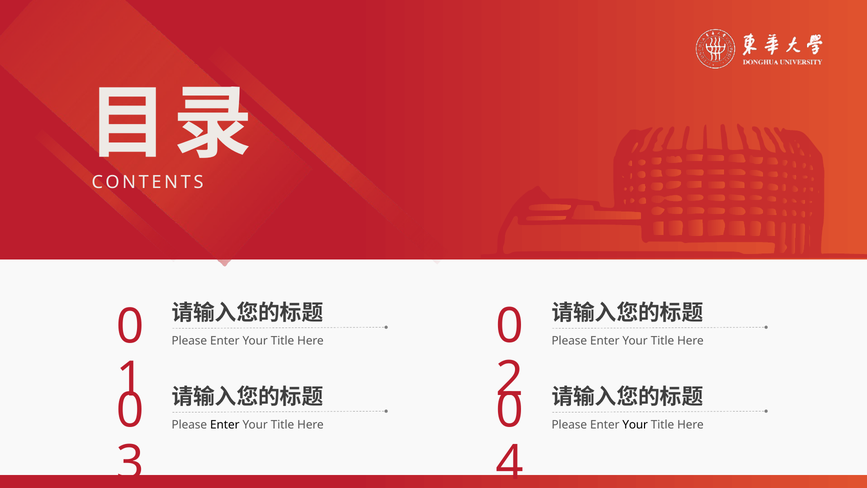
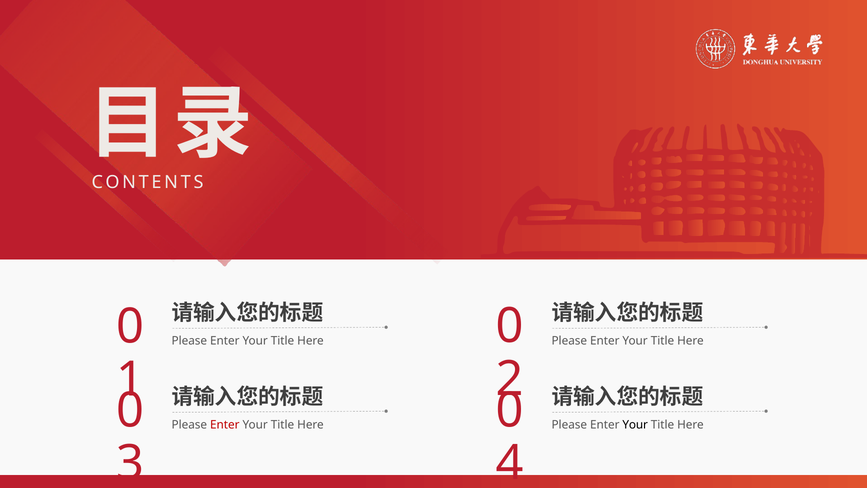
Enter colour: black -> red (225, 424)
